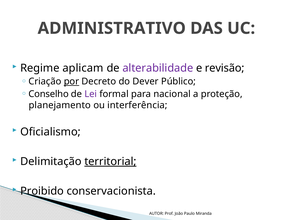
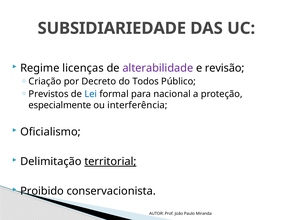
ADMINISTRATIVO: ADMINISTRATIVO -> SUBSIDIARIEDADE (112, 28)
aplicam: aplicam -> licenças (83, 68)
por underline: present -> none (71, 81)
Dever: Dever -> Todos (146, 81)
Conselho: Conselho -> Previstos (49, 94)
Lei colour: purple -> blue (91, 94)
planejamento: planejamento -> especialmente (60, 105)
